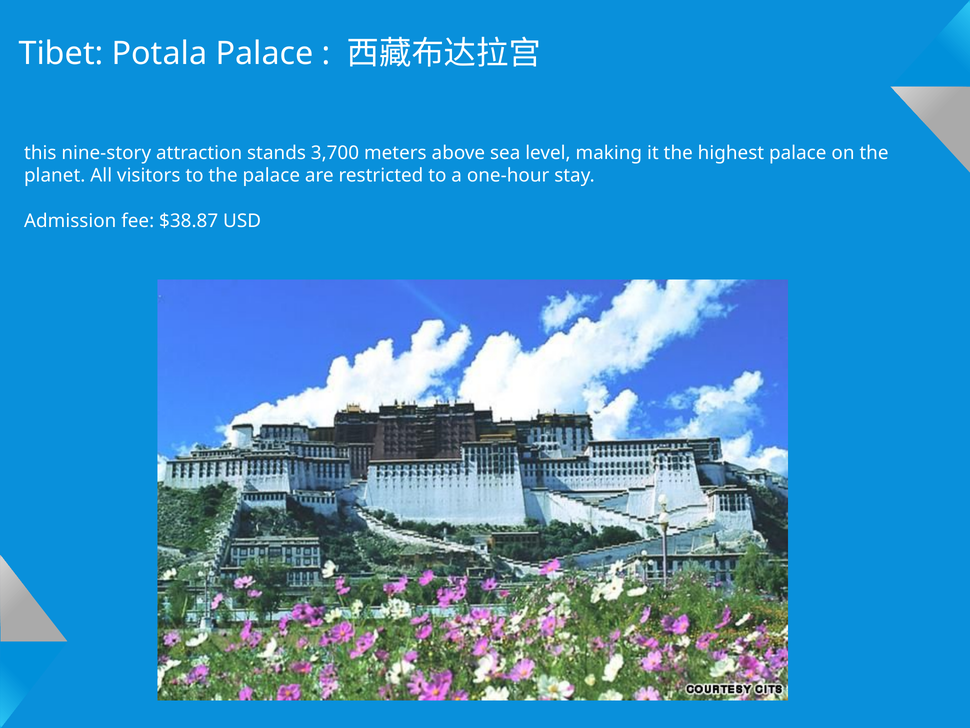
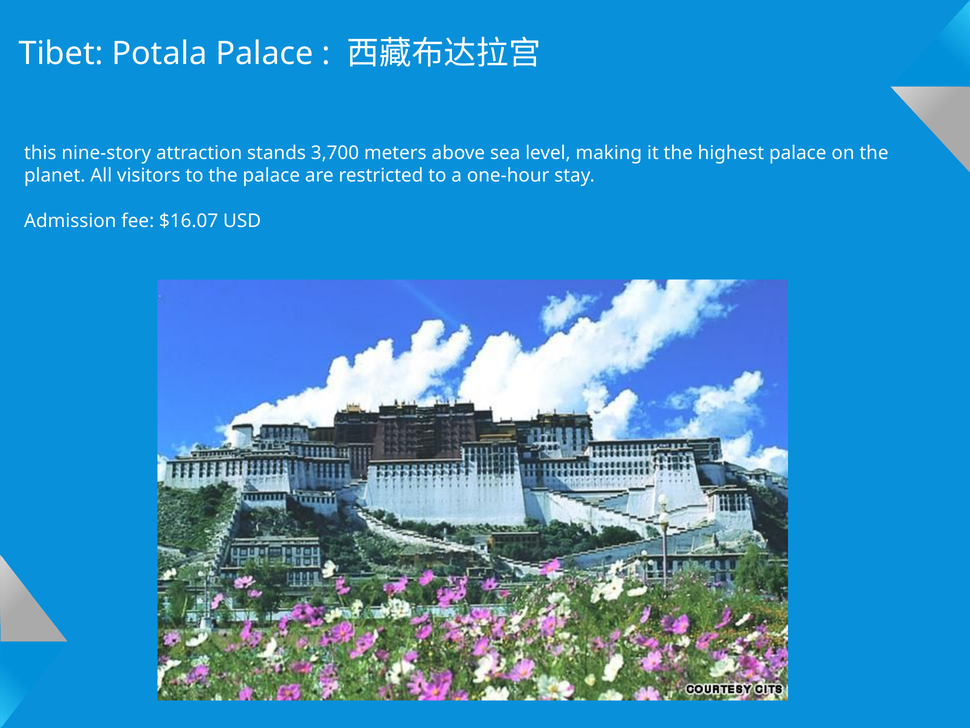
$38.87: $38.87 -> $16.07 (189, 221)
